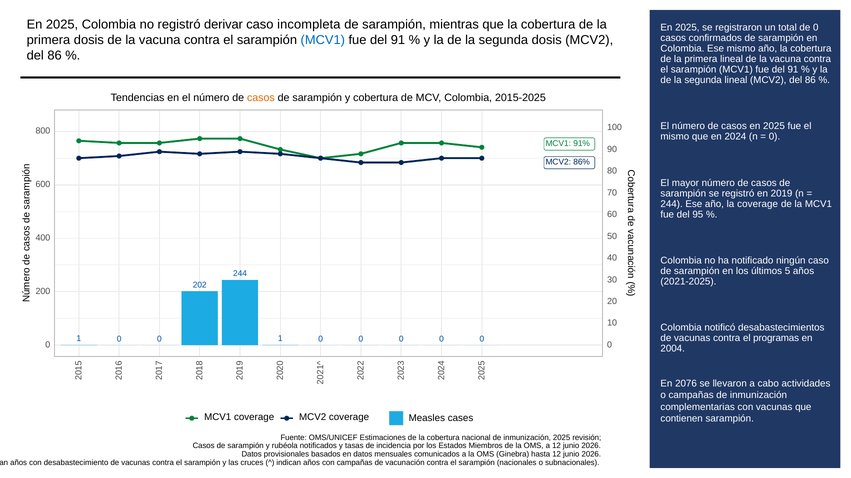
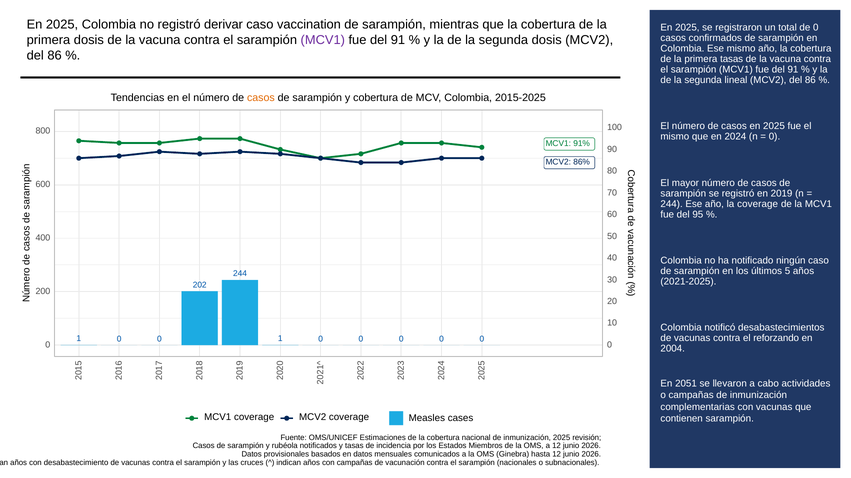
incompleta: incompleta -> vaccination (309, 25)
MCV1 colour: blue -> purple (323, 40)
primera lineal: lineal -> tasas (732, 59)
programas: programas -> reforzando (776, 339)
2076: 2076 -> 2051 (686, 384)
